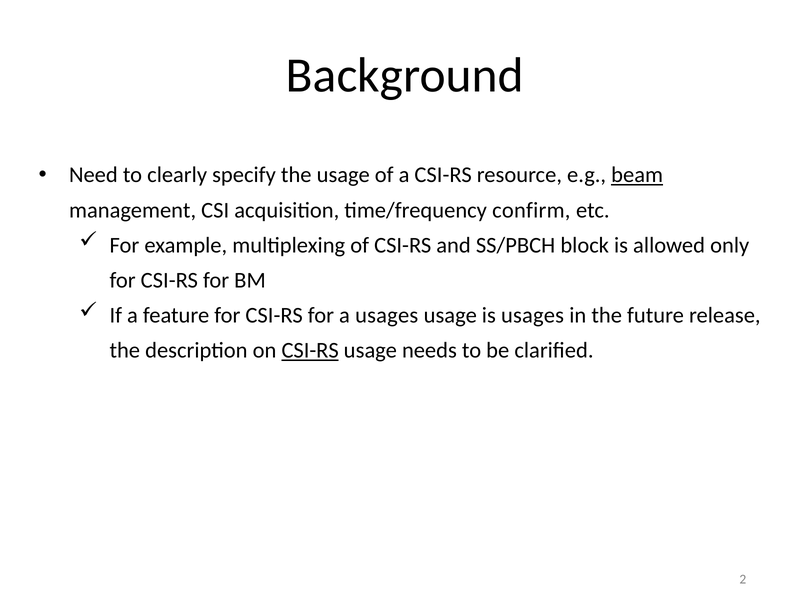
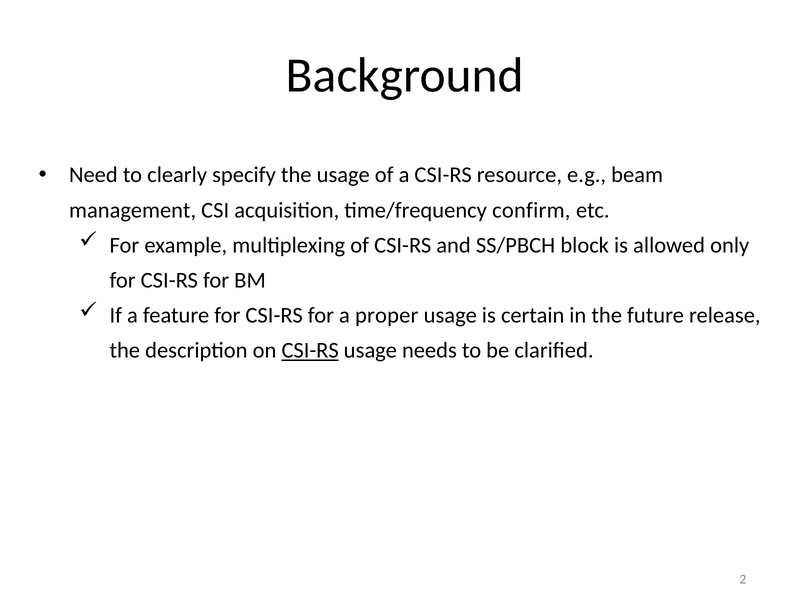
beam underline: present -> none (637, 175)
a usages: usages -> proper (387, 316)
is usages: usages -> certain (533, 316)
